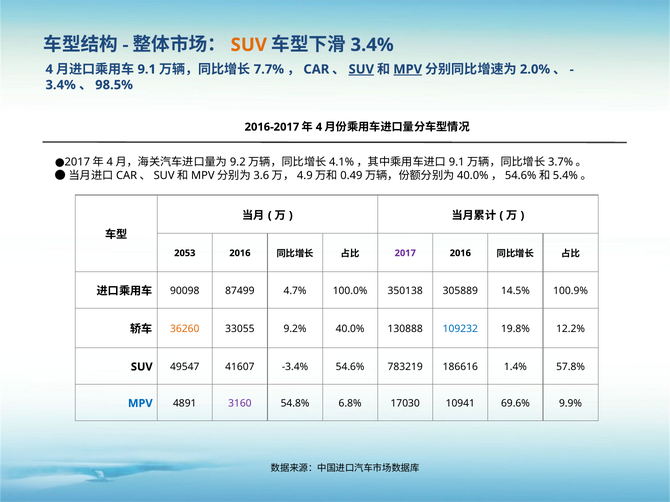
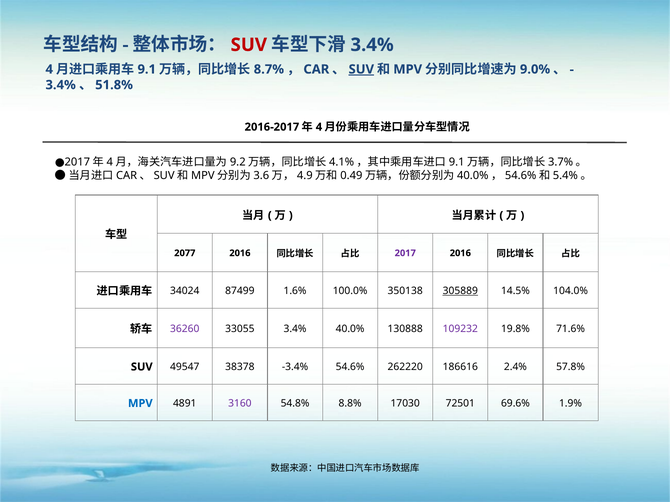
SUV colour: orange -> red (249, 45)
7.7%: 7.7% -> 8.7% (269, 69)
MPV underline: present -> none (408, 69)
2.0%: 2.0% -> 9.0% (535, 69)
98.5%: 98.5% -> 51.8% (114, 85)
2053: 2053 -> 2077 (185, 253)
90098: 90098 -> 34024 (185, 291)
4.7%: 4.7% -> 1.6% (295, 291)
305889 underline: none -> present (460, 291)
100.9%: 100.9% -> 104.0% (571, 291)
36260 colour: orange -> purple (185, 329)
33055 9.2%: 9.2% -> 3.4% (295, 329)
109232 colour: blue -> purple (460, 329)
12.2%: 12.2% -> 71.6% (571, 329)
41607: 41607 -> 38378 (240, 367)
783219: 783219 -> 262220 (405, 367)
1.4%: 1.4% -> 2.4% (515, 367)
6.8%: 6.8% -> 8.8% (350, 404)
10941: 10941 -> 72501 (460, 404)
9.9%: 9.9% -> 1.9% (570, 404)
